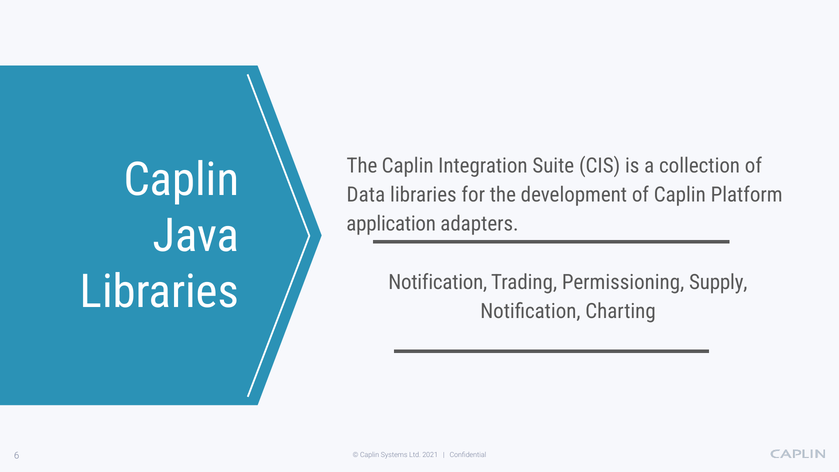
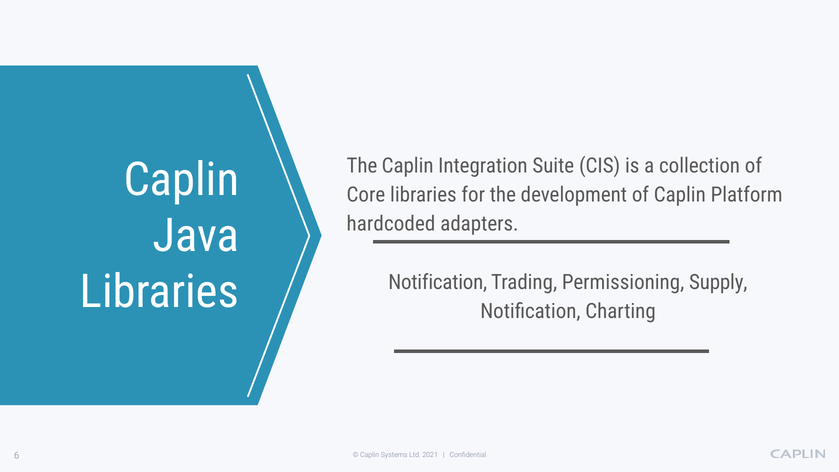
Data: Data -> Core (366, 195)
application: application -> hardcoded (391, 224)
